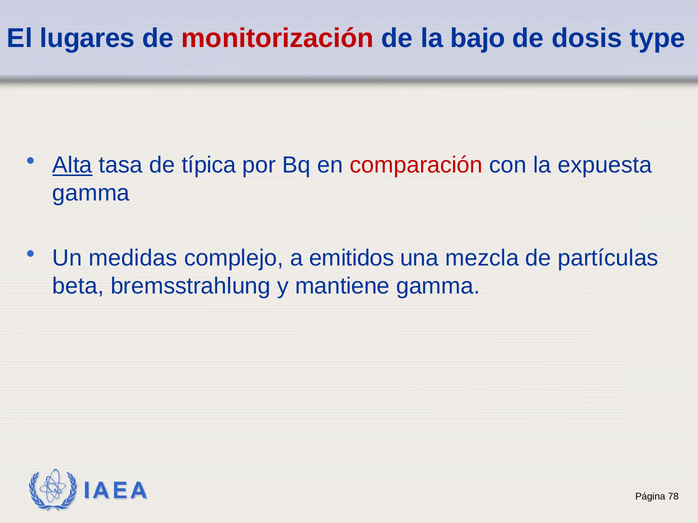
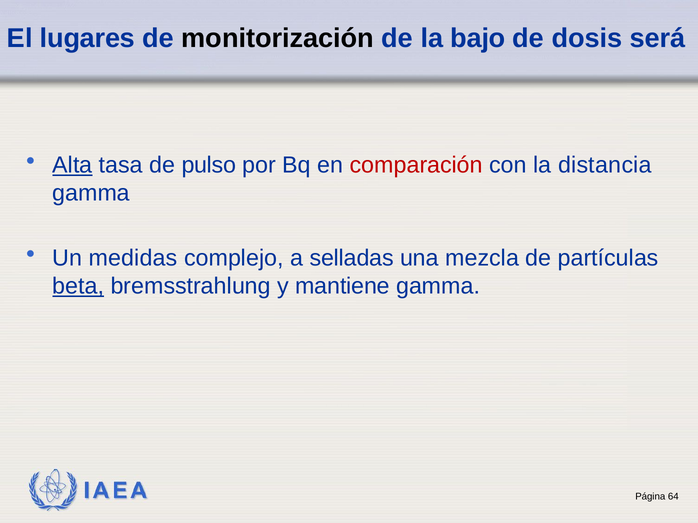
monitorización colour: red -> black (278, 38)
type: type -> será (658, 38)
típica: típica -> pulso (209, 165)
expuesta: expuesta -> distancia (605, 165)
emitidos: emitidos -> selladas (352, 258)
beta underline: none -> present (78, 286)
78: 78 -> 64 (673, 497)
